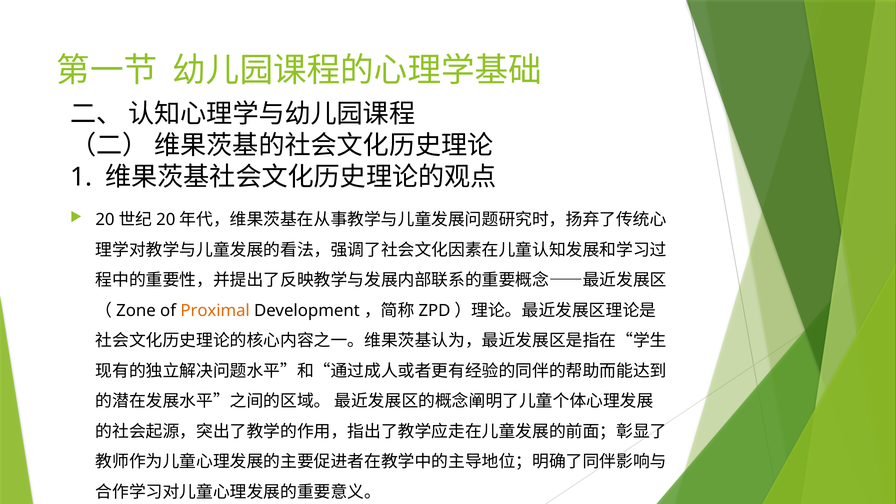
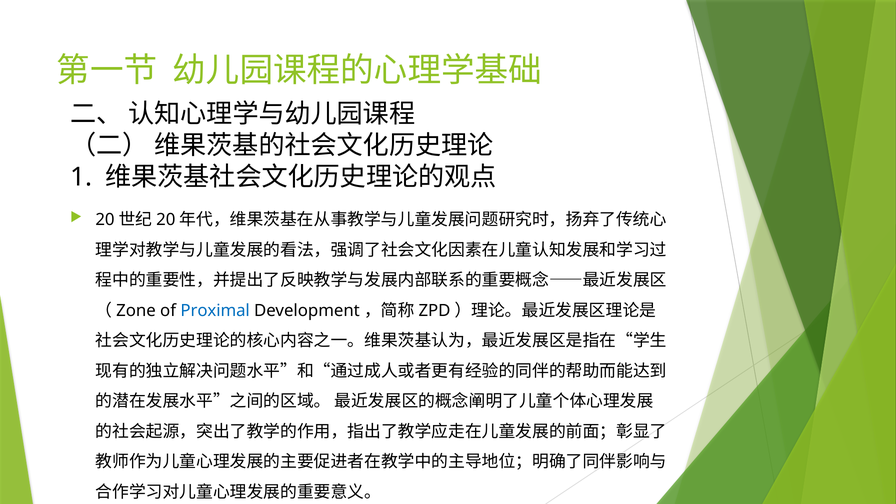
Proximal colour: orange -> blue (215, 311)
